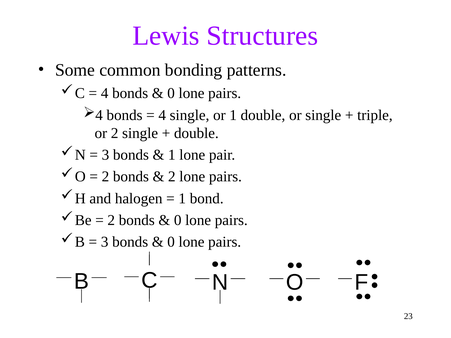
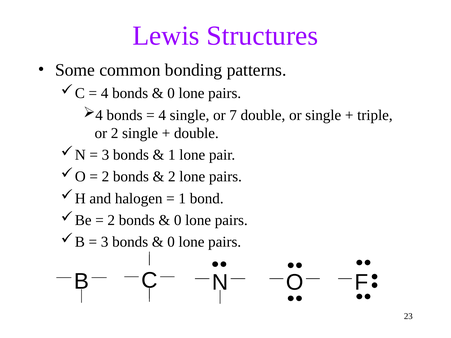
or 1: 1 -> 7 (233, 115)
